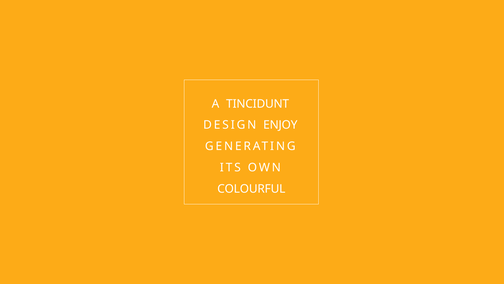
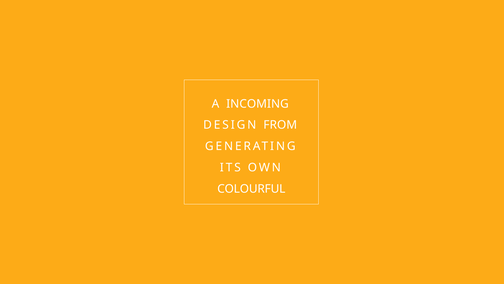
TINCIDUNT: TINCIDUNT -> INCOMING (257, 104)
ENJOY: ENJOY -> FROM (280, 125)
